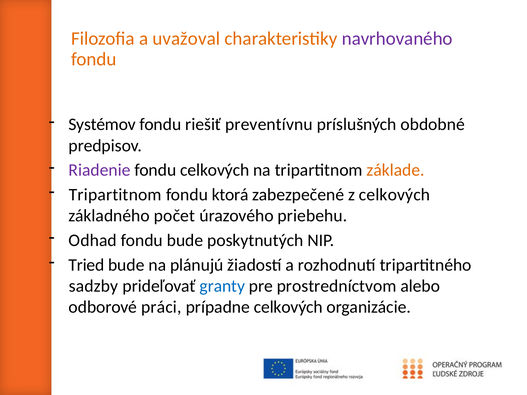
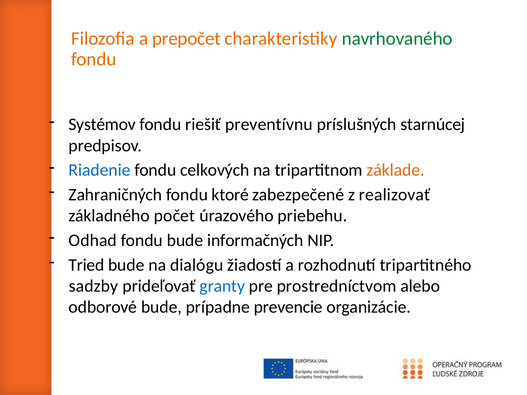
uvažoval: uvažoval -> prepočet (186, 39)
navrhovaného colour: purple -> green (397, 39)
obdobné: obdobné -> starnúcej (433, 125)
Riadenie colour: purple -> blue (100, 170)
Tripartitnom: Tripartitnom -> Zahraničných (115, 195)
ktorá: ktorá -> ktoré (230, 195)
z celkových: celkových -> realizovať (395, 195)
poskytnutých: poskytnutých -> informačných (255, 240)
plánujú: plánujú -> dialógu (197, 265)
odborové práci: práci -> bude (161, 307)
prípadne celkových: celkových -> prevencie (288, 307)
